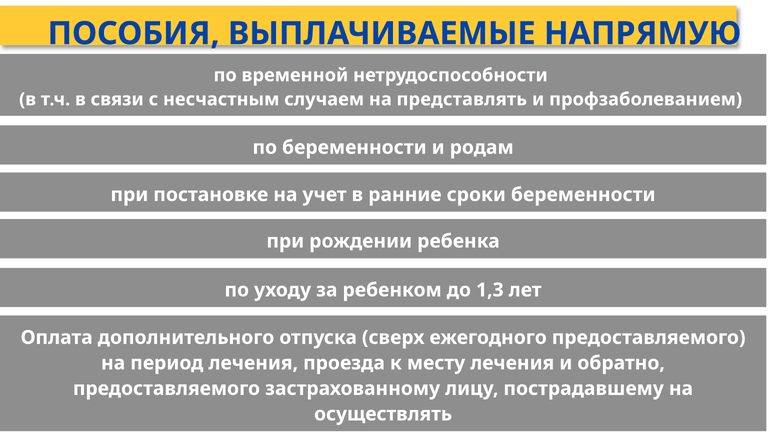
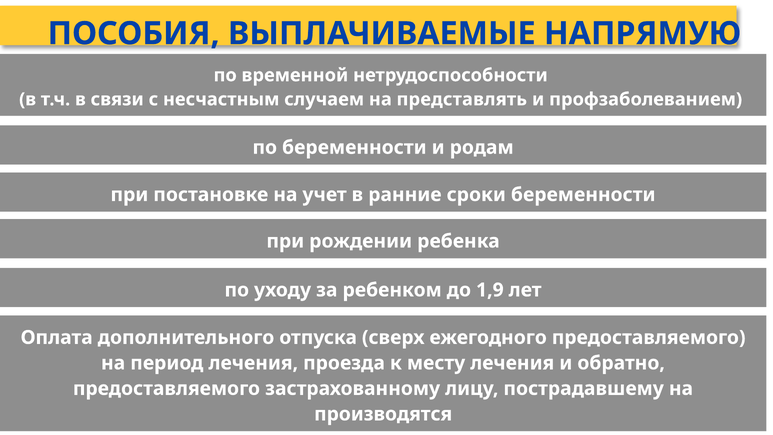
1,3: 1,3 -> 1,9 (490, 290)
осуществлять: осуществлять -> производятся (383, 414)
